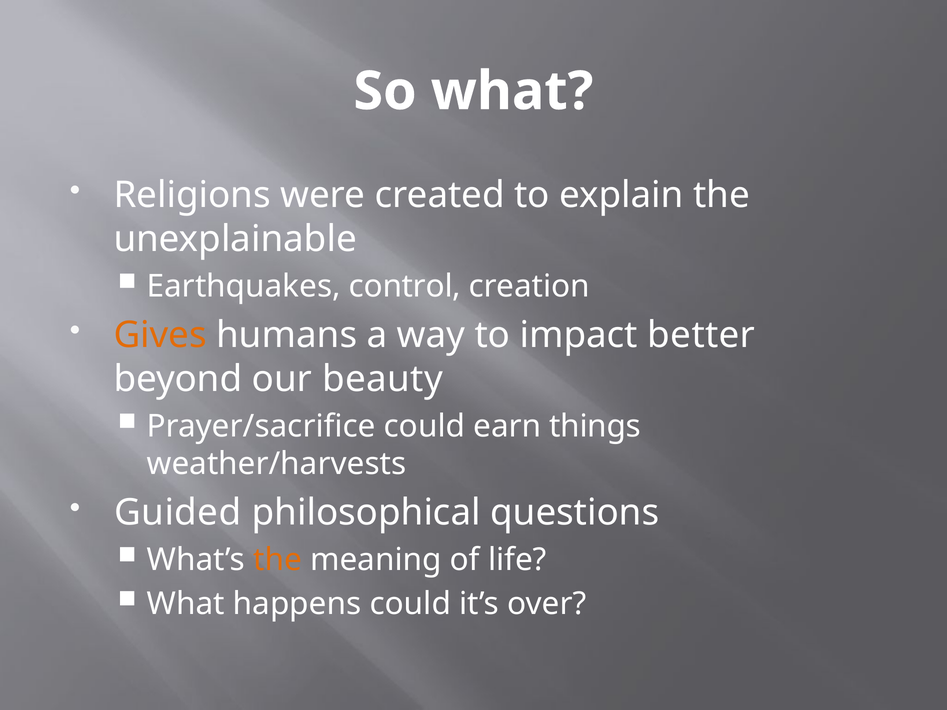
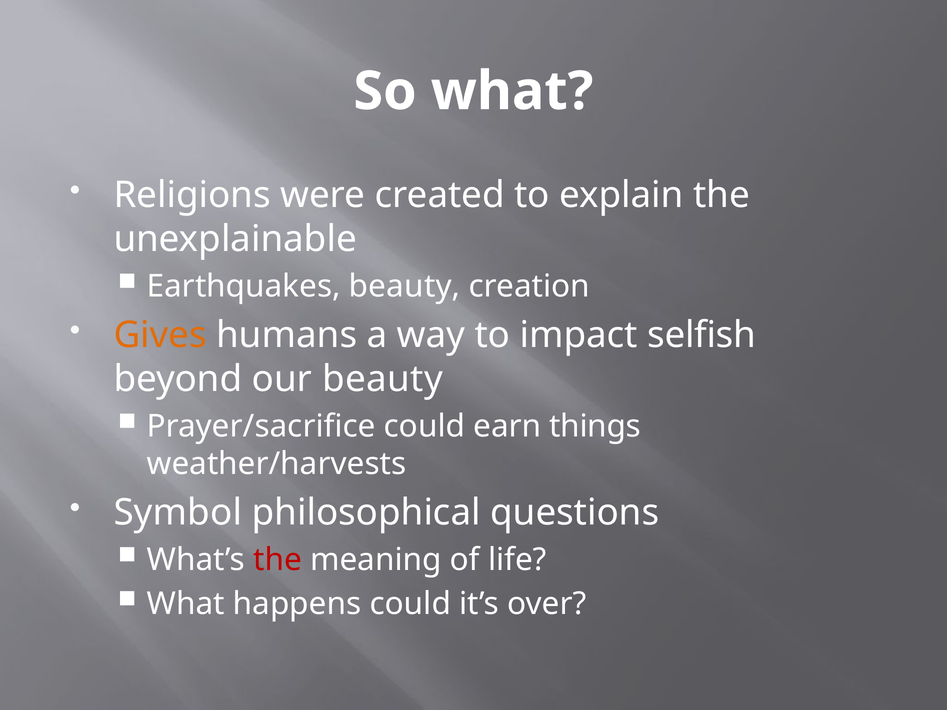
Earthquakes control: control -> beauty (405, 286)
better: better -> selfish (702, 335)
Guided: Guided -> Symbol (178, 513)
the colour: orange -> red (277, 560)
